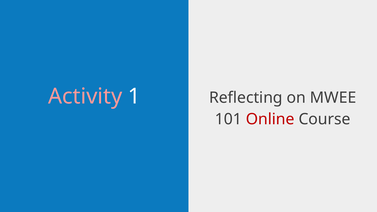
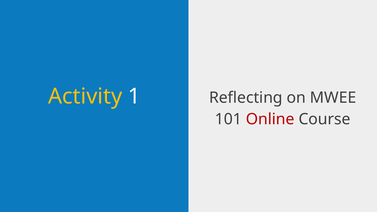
Activity colour: pink -> yellow (85, 97)
